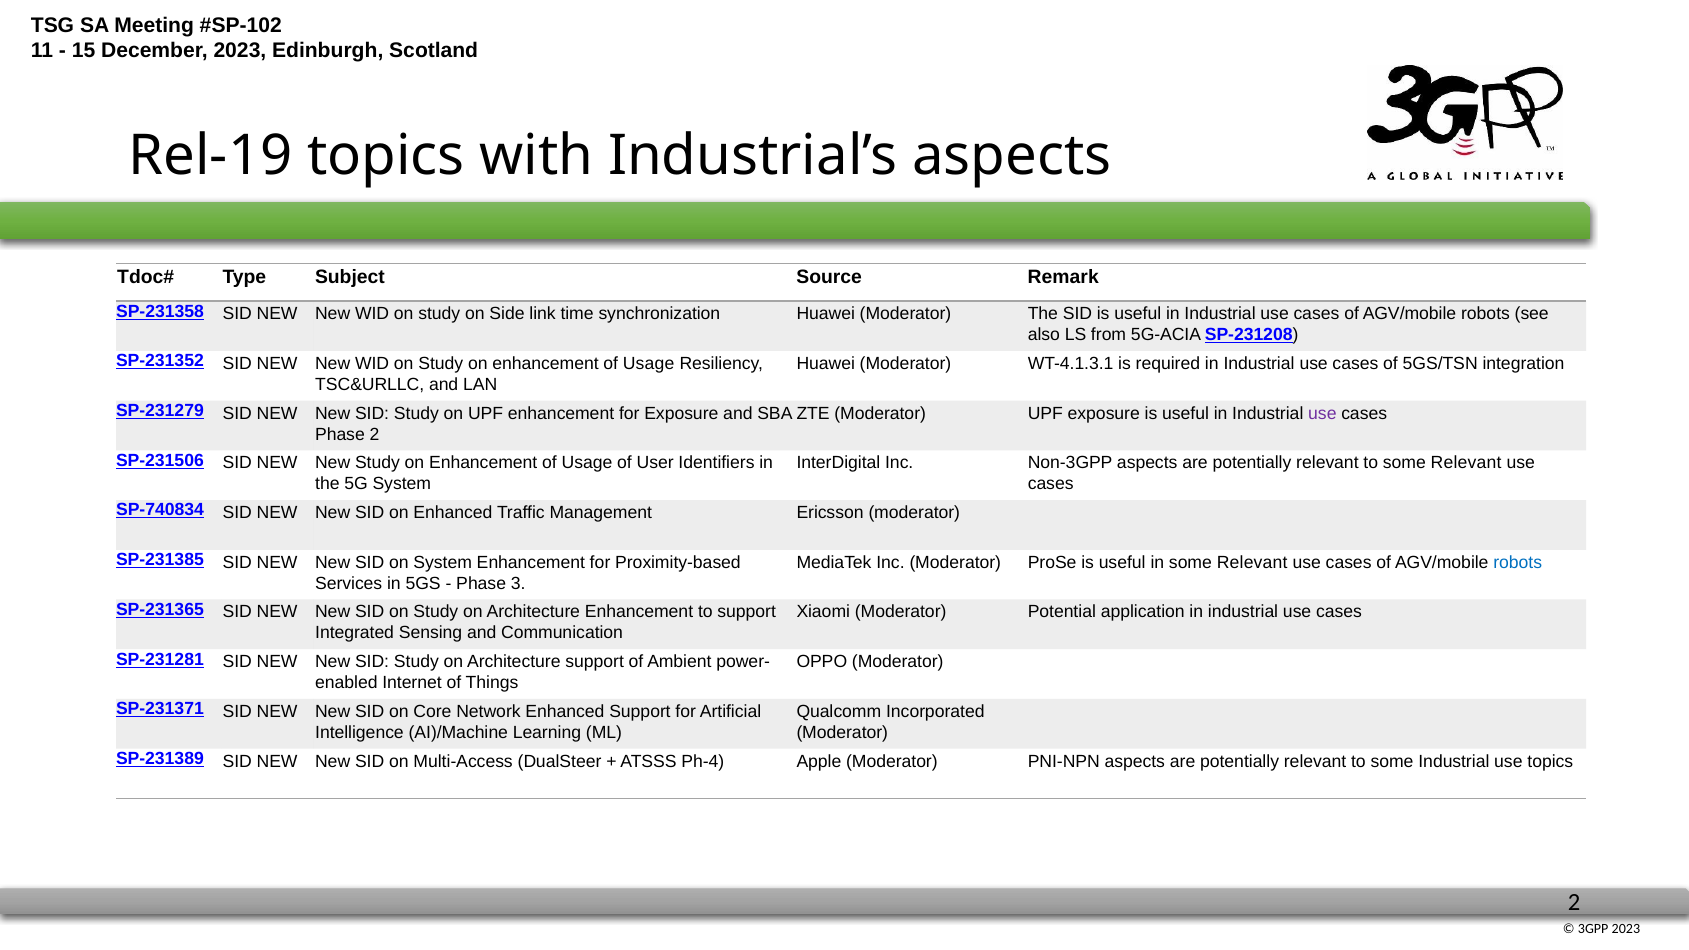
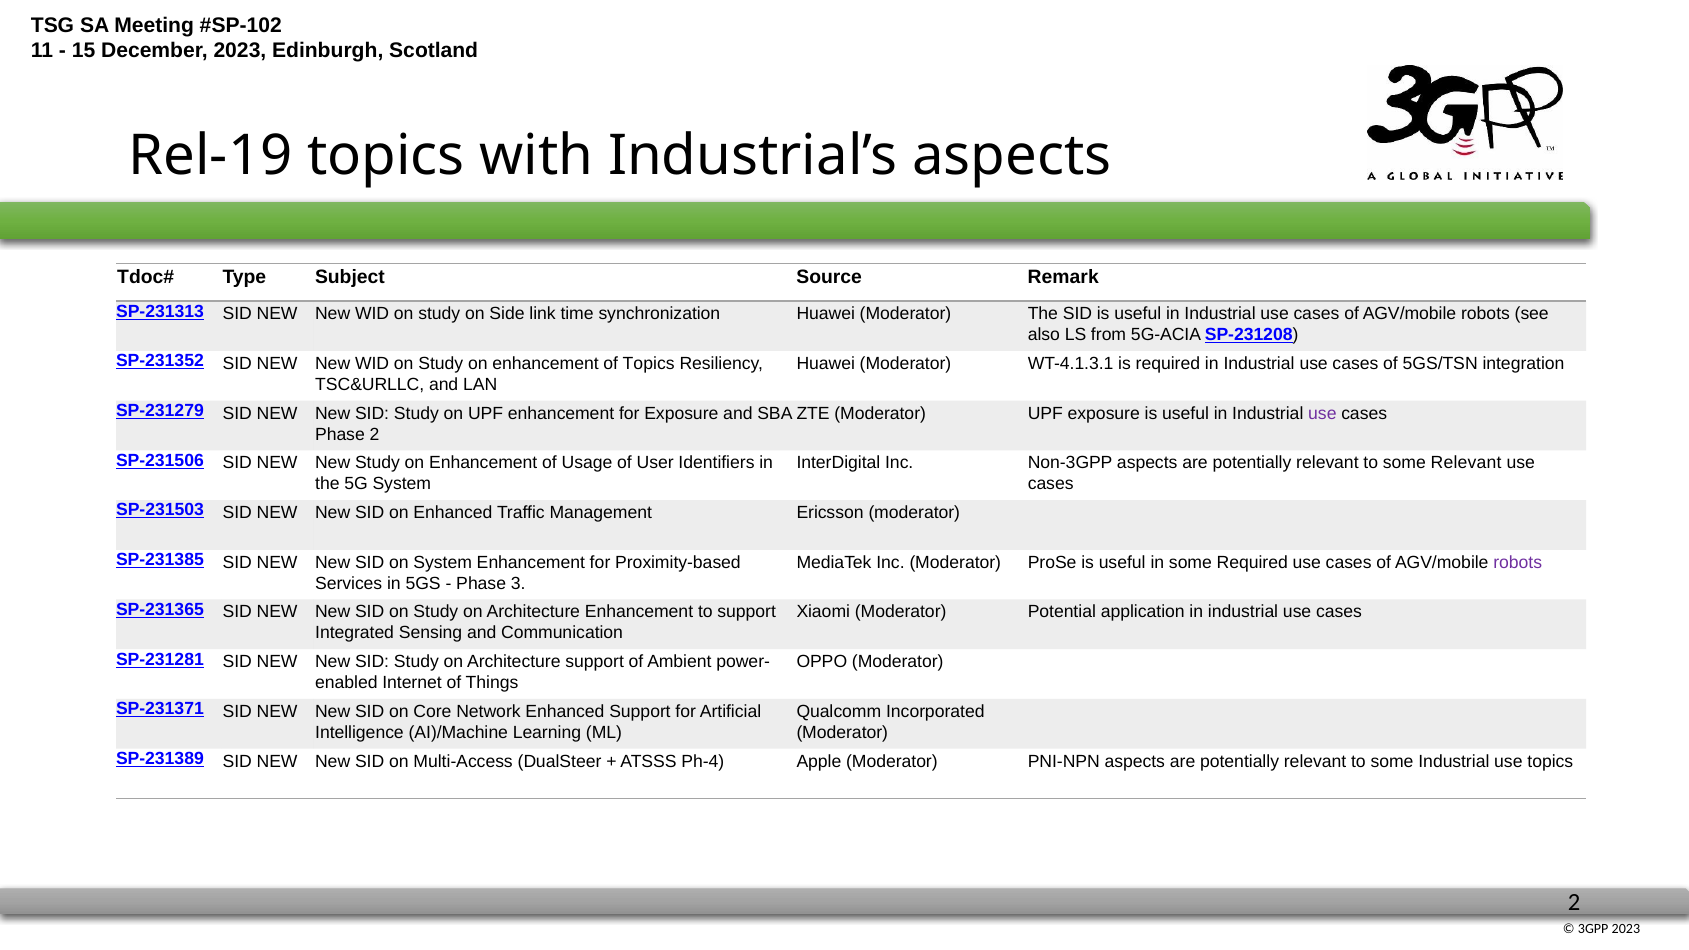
SP-231358: SP-231358 -> SP-231313 (160, 311)
Usage: Usage -> Topics (649, 364)
SP-740834: SP-740834 -> SP-231503 (160, 510)
in some Relevant: Relevant -> Required (1252, 562)
robots colour: blue -> purple (1518, 562)
